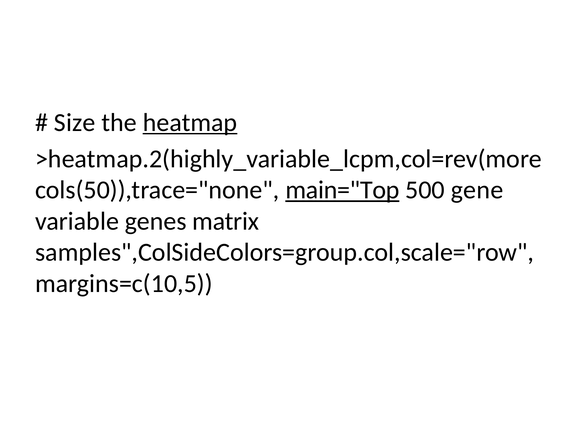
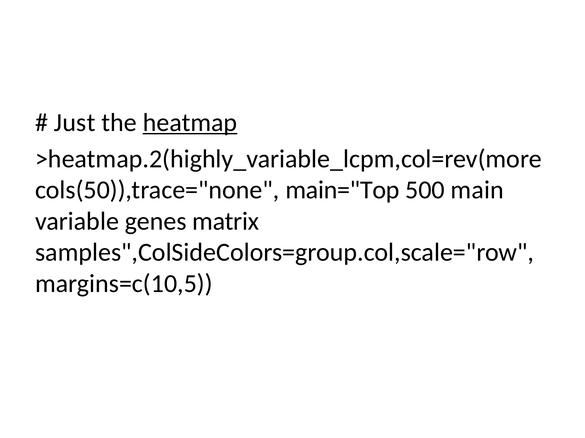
Size: Size -> Just (75, 123)
main="Top underline: present -> none (342, 190)
gene: gene -> main (477, 190)
